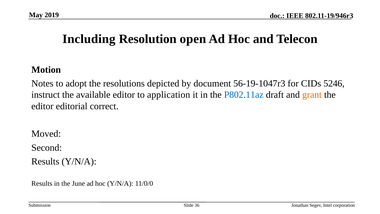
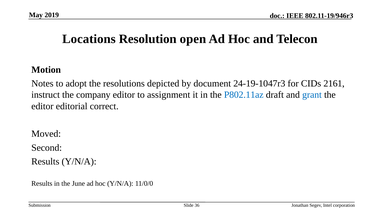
Including: Including -> Locations (89, 39)
56-19-1047r3: 56-19-1047r3 -> 24-19-1047r3 (259, 83)
5246: 5246 -> 2161 (334, 83)
available: available -> company (93, 95)
application: application -> assignment (169, 95)
grant colour: orange -> blue (312, 95)
